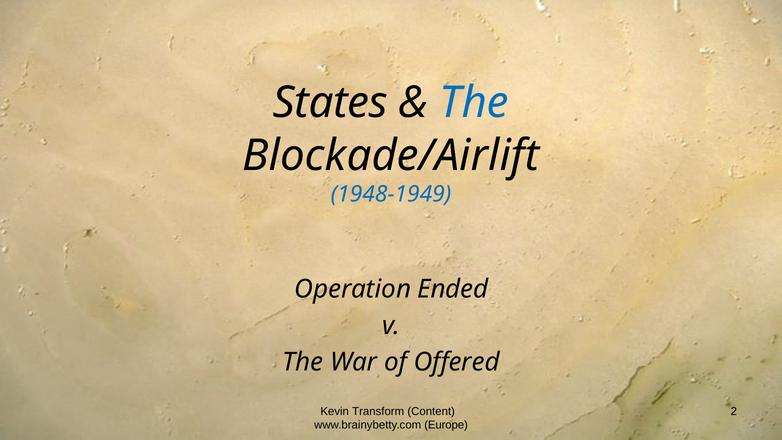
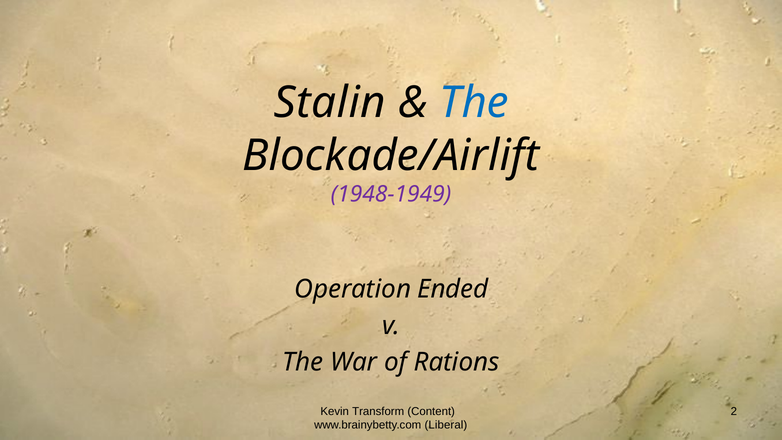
States: States -> Stalin (330, 103)
1948-1949 colour: blue -> purple (391, 194)
Offered: Offered -> Rations (457, 362)
Europe: Europe -> Liberal (446, 425)
